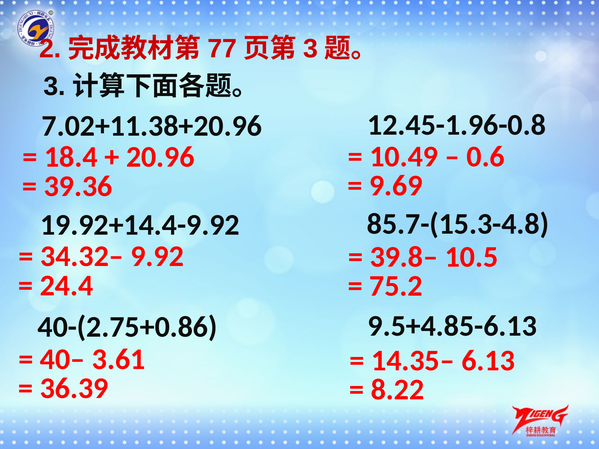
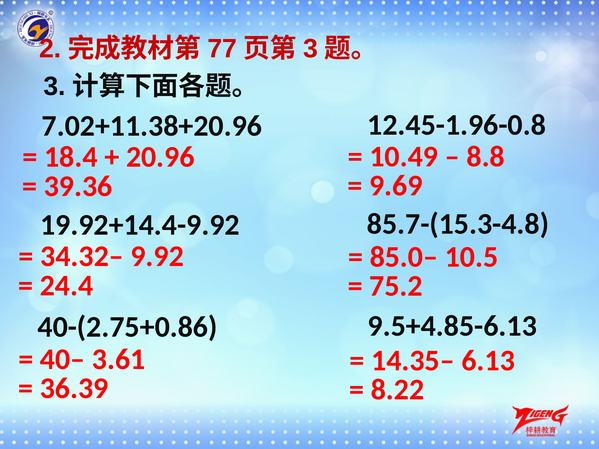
0.6: 0.6 -> 8.8 (486, 157)
39.8–: 39.8– -> 85.0– (404, 257)
